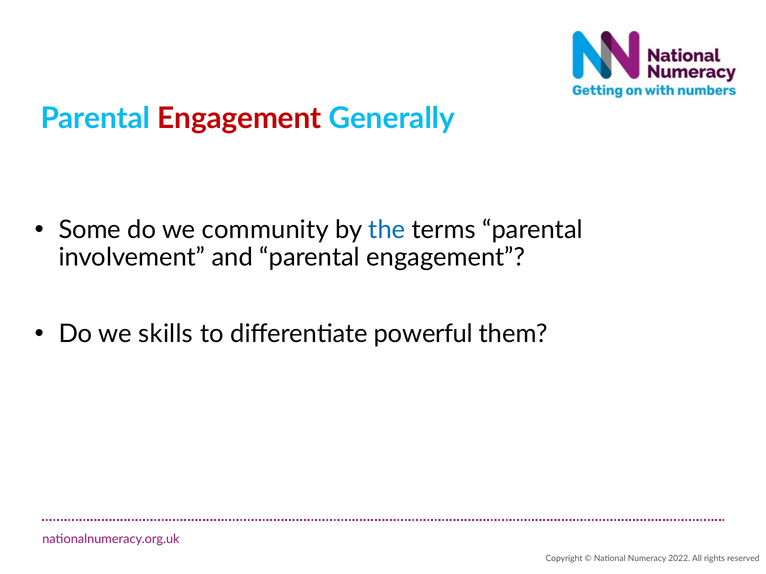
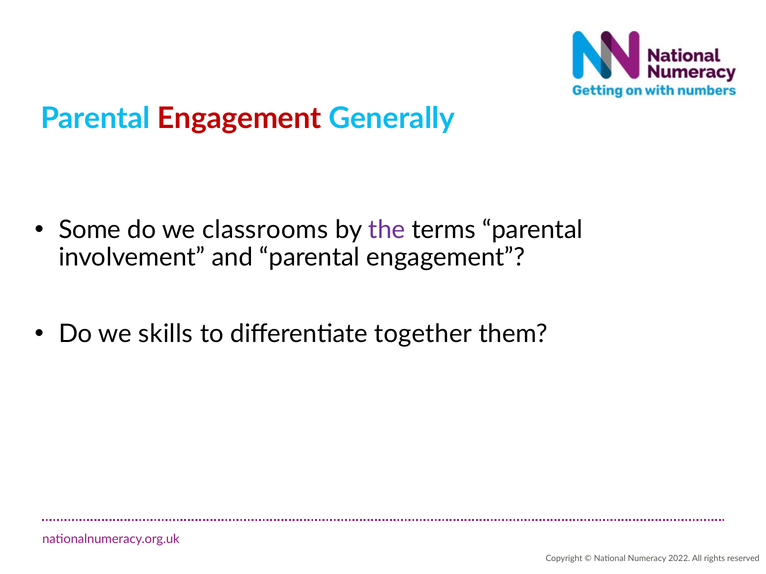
community: community -> classrooms (265, 230)
the colour: blue -> purple (387, 230)
powerful: powerful -> together (423, 334)
